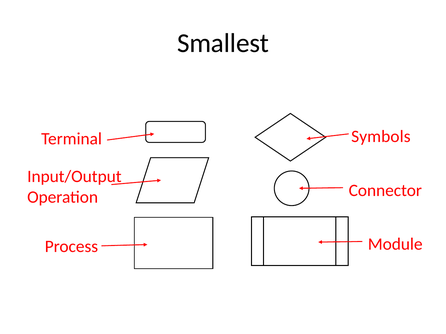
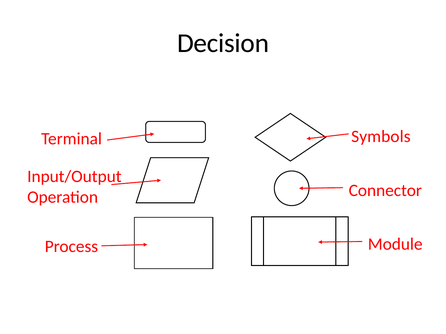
Smallest: Smallest -> Decision (223, 43)
